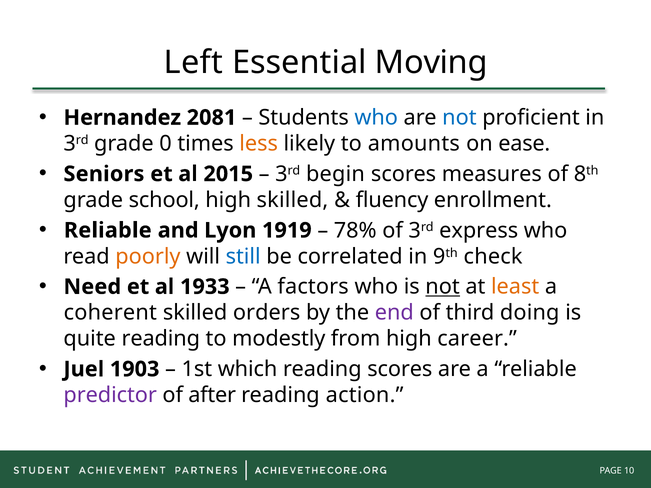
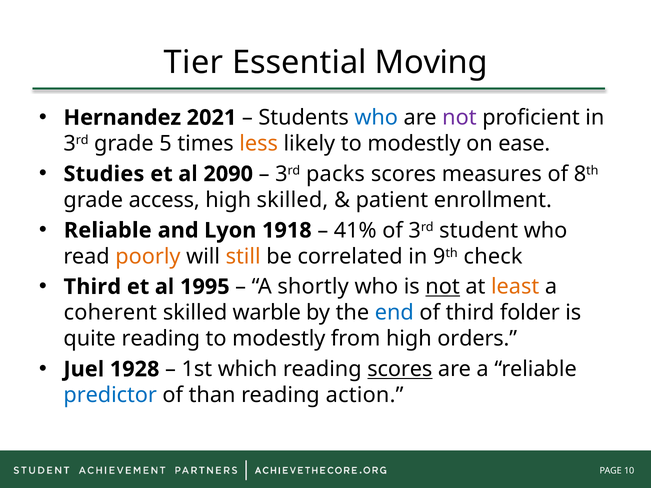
Left: Left -> Tier (194, 63)
2081: 2081 -> 2021 (211, 118)
not colour: blue -> purple (459, 118)
0: 0 -> 5 (166, 144)
likely to amounts: amounts -> modestly (414, 144)
Seniors: Seniors -> Studies (104, 174)
2015: 2015 -> 2090 (228, 174)
begin: begin -> packs (335, 174)
school: school -> access (164, 200)
fluency: fluency -> patient (392, 200)
1919: 1919 -> 1918 (287, 230)
78%: 78% -> 41% (355, 230)
express: express -> student (479, 230)
still colour: blue -> orange (243, 257)
Need: Need -> Third (92, 287)
1933: 1933 -> 1995 (205, 287)
factors: factors -> shortly (313, 287)
orders: orders -> warble (267, 313)
end colour: purple -> blue (394, 313)
doing: doing -> folder (530, 313)
career: career -> orders (477, 339)
1903: 1903 -> 1928 (135, 369)
scores underline: none -> present (400, 369)
predictor colour: purple -> blue (110, 395)
after: after -> than (212, 395)
